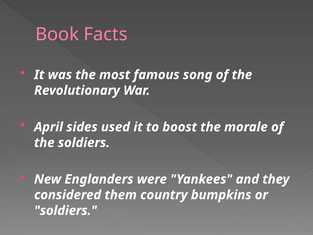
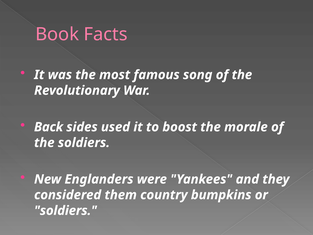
April: April -> Back (49, 127)
